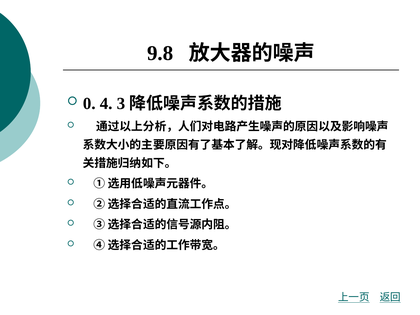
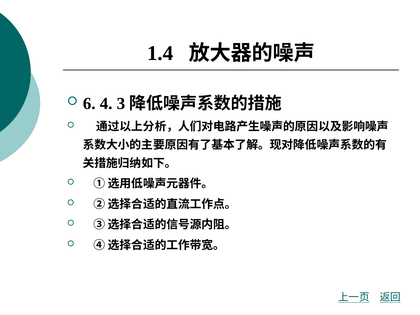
9.8: 9.8 -> 1.4 (160, 53)
0: 0 -> 6 (89, 103)
